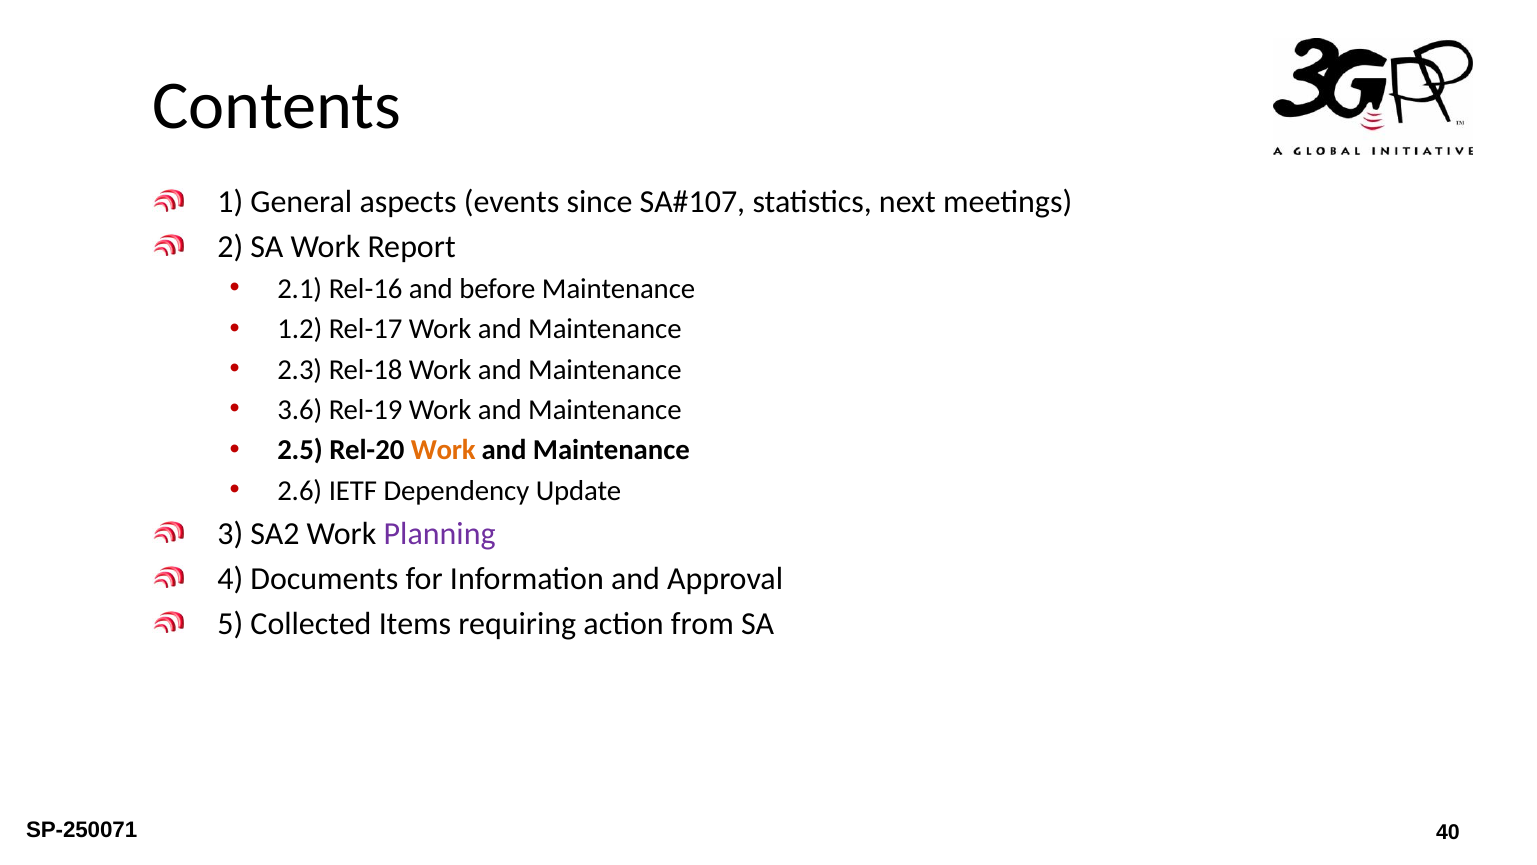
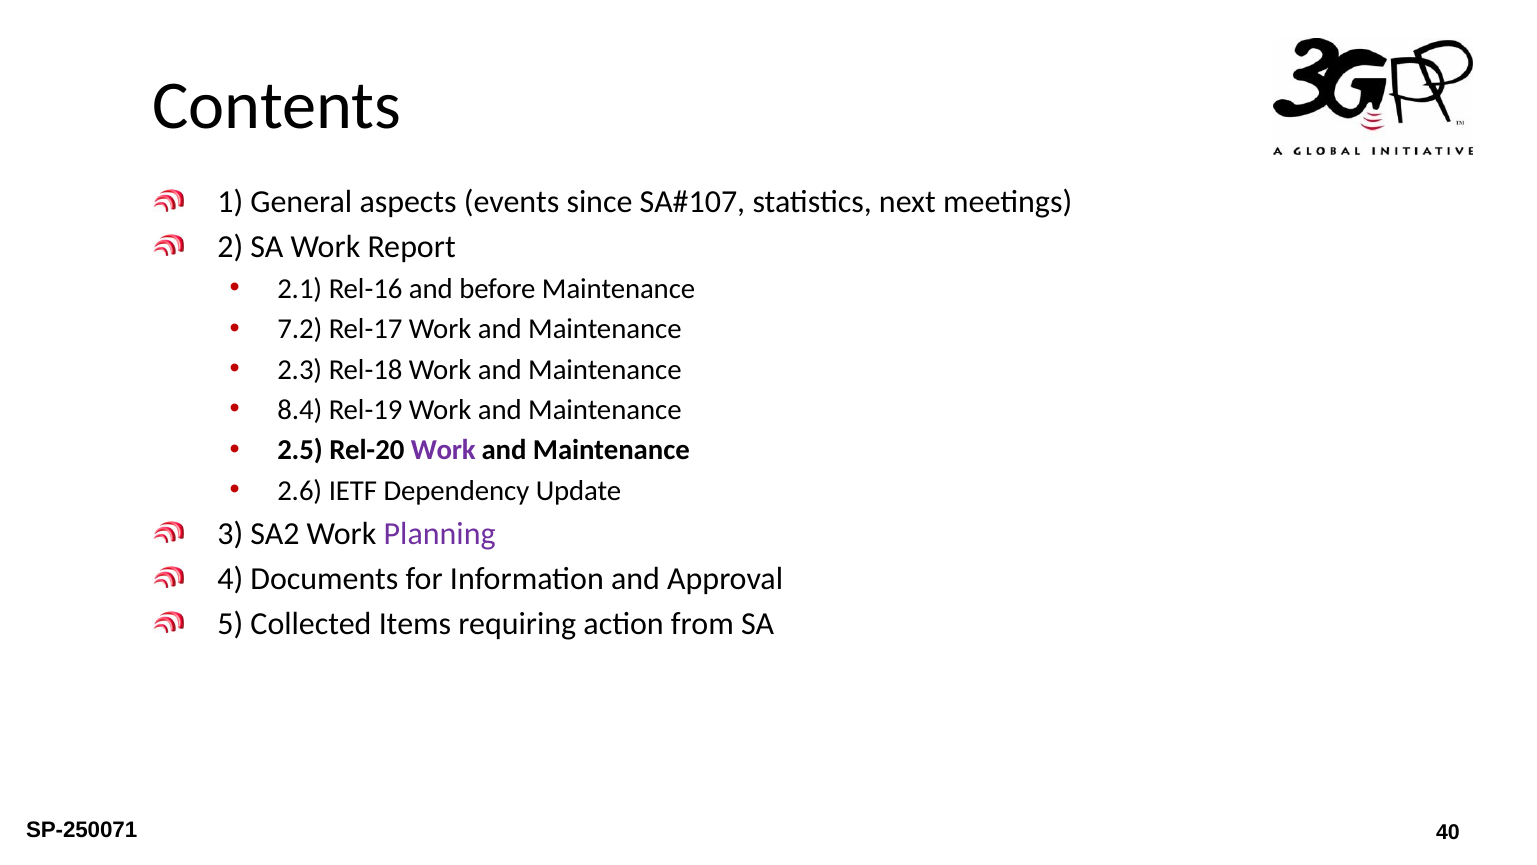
1.2: 1.2 -> 7.2 (300, 329)
3.6: 3.6 -> 8.4 (300, 410)
Work colour: orange -> purple (443, 450)
